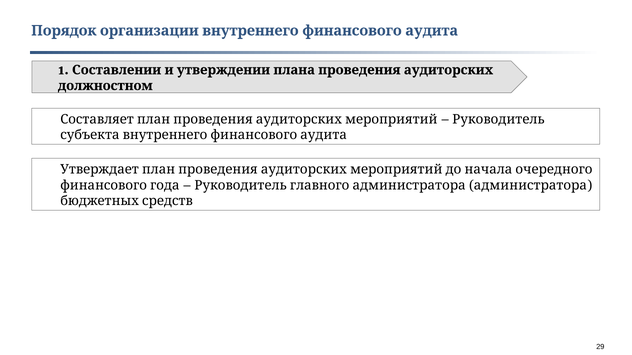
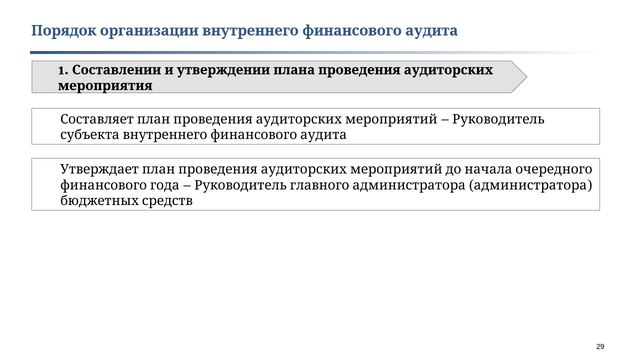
должностном: должностном -> мероприятия (105, 86)
